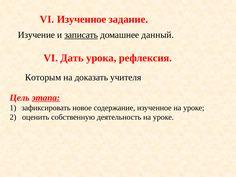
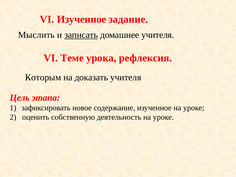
Изучение: Изучение -> Мыслить (36, 35)
домашнее данный: данный -> учителя (158, 35)
Дать: Дать -> Теме (72, 58)
этапа underline: present -> none (46, 98)
